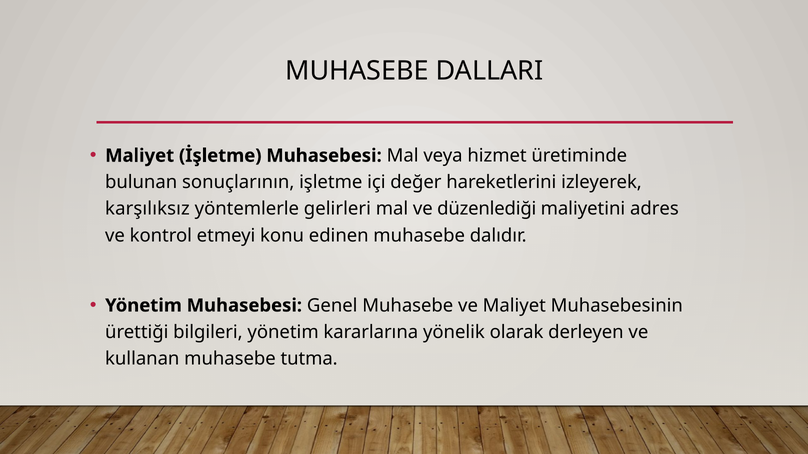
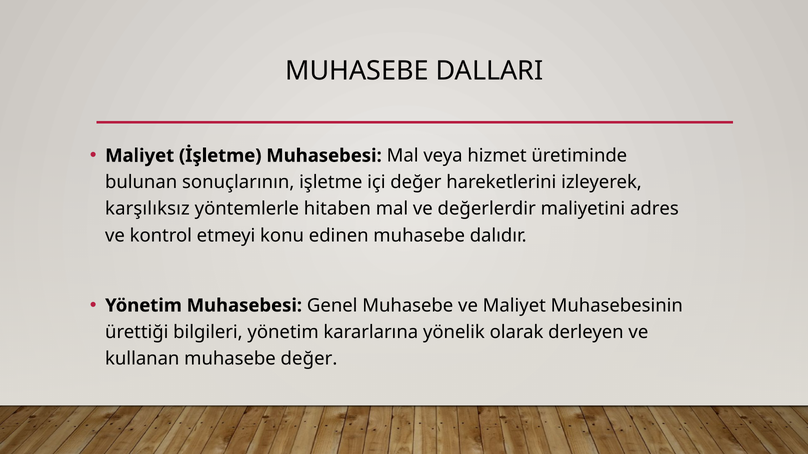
gelirleri: gelirleri -> hitaben (337, 209)
düzenlediği: düzenlediği -> değerlerdir (487, 209)
muhasebe tutma: tutma -> değer (309, 359)
